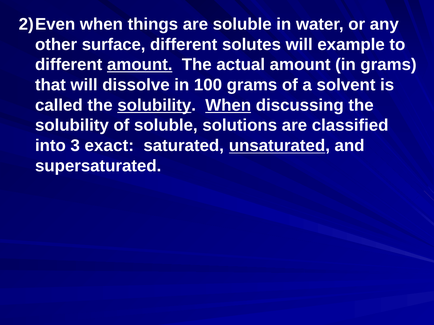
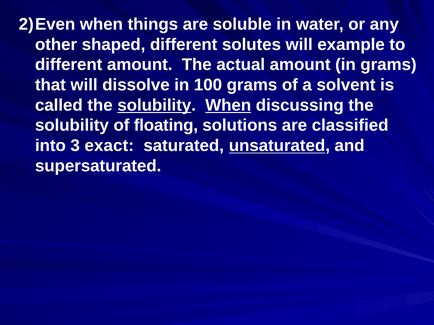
surface: surface -> shaped (114, 45)
amount underline: present -> none (140, 65)
of soluble: soluble -> floating (166, 126)
